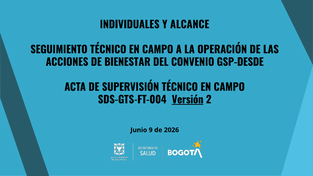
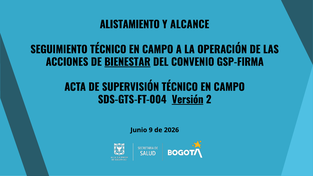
INDIVIDUALES: INDIVIDUALES -> ALISTAMIENTO (130, 25)
BIENESTAR underline: none -> present (127, 62)
GSP-DESDE: GSP-DESDE -> GSP-FIRMA (240, 62)
